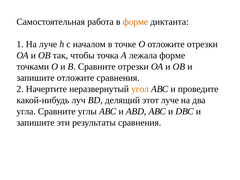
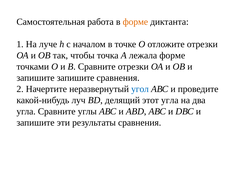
запишите отложите: отложите -> запишите (76, 78)
угол colour: orange -> blue (140, 89)
этот луче: луче -> угла (170, 100)
